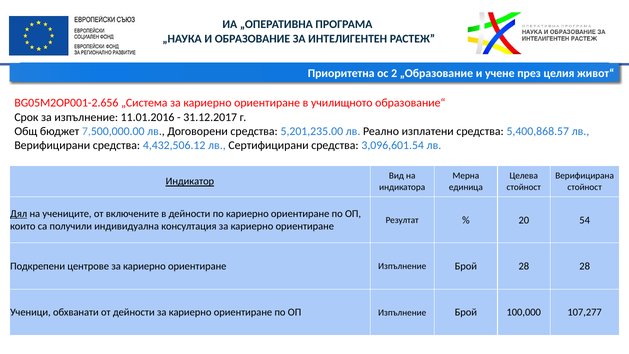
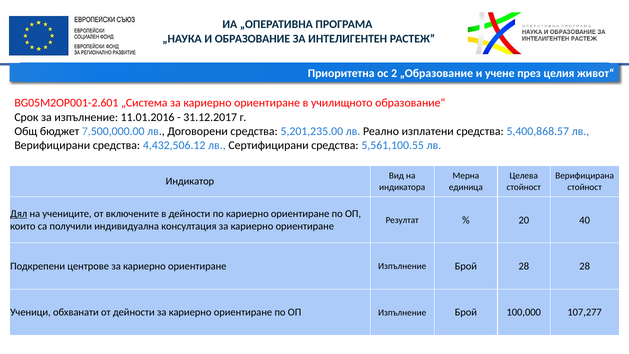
BG05M2OP001-2.656: BG05M2OP001-2.656 -> BG05M2OP001-2.601 (66, 103)
3,096,601.54: 3,096,601.54 -> 5,561,100.55 (393, 145)
Индикатор underline: present -> none (190, 181)
54: 54 -> 40 (585, 220)
